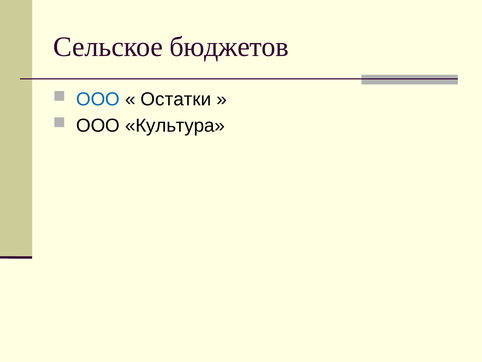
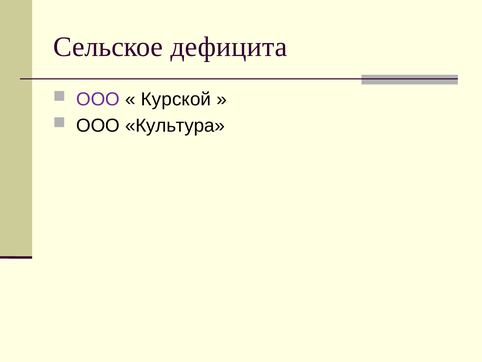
бюджетов: бюджетов -> дефицита (229, 47)
ООО colour: blue -> purple (98, 99)
Остатки: Остатки -> Курской (176, 99)
